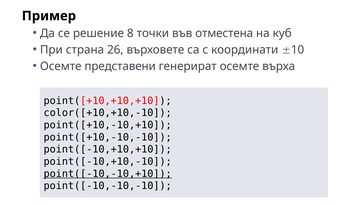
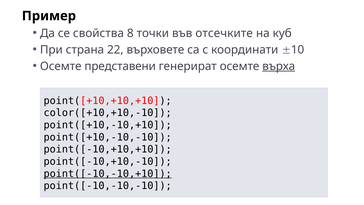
решение: решение -> свойства (98, 33)
отместена: отместена -> отсечките (224, 33)
26: 26 -> 22 (115, 50)
върха underline: none -> present (279, 66)
